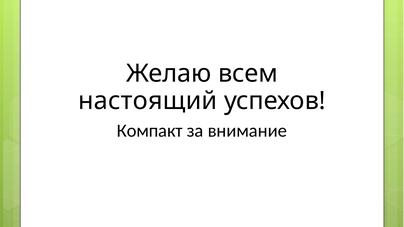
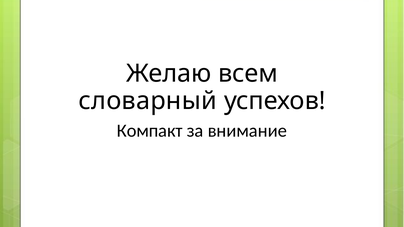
настоящий: настоящий -> словарный (148, 101)
